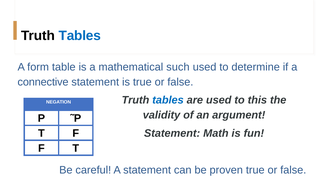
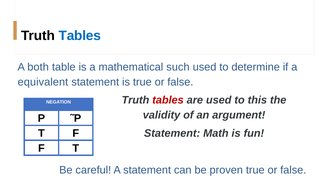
form: form -> both (38, 67)
connective: connective -> equivalent (43, 82)
tables colour: blue -> red (168, 100)
